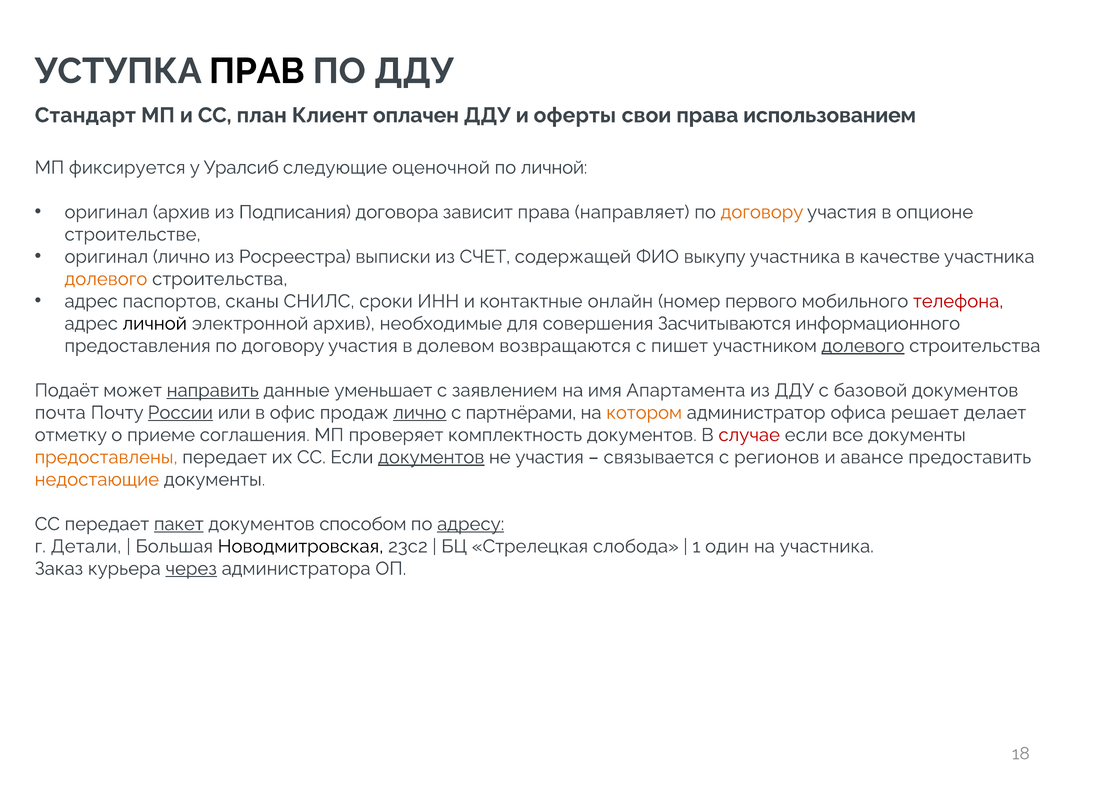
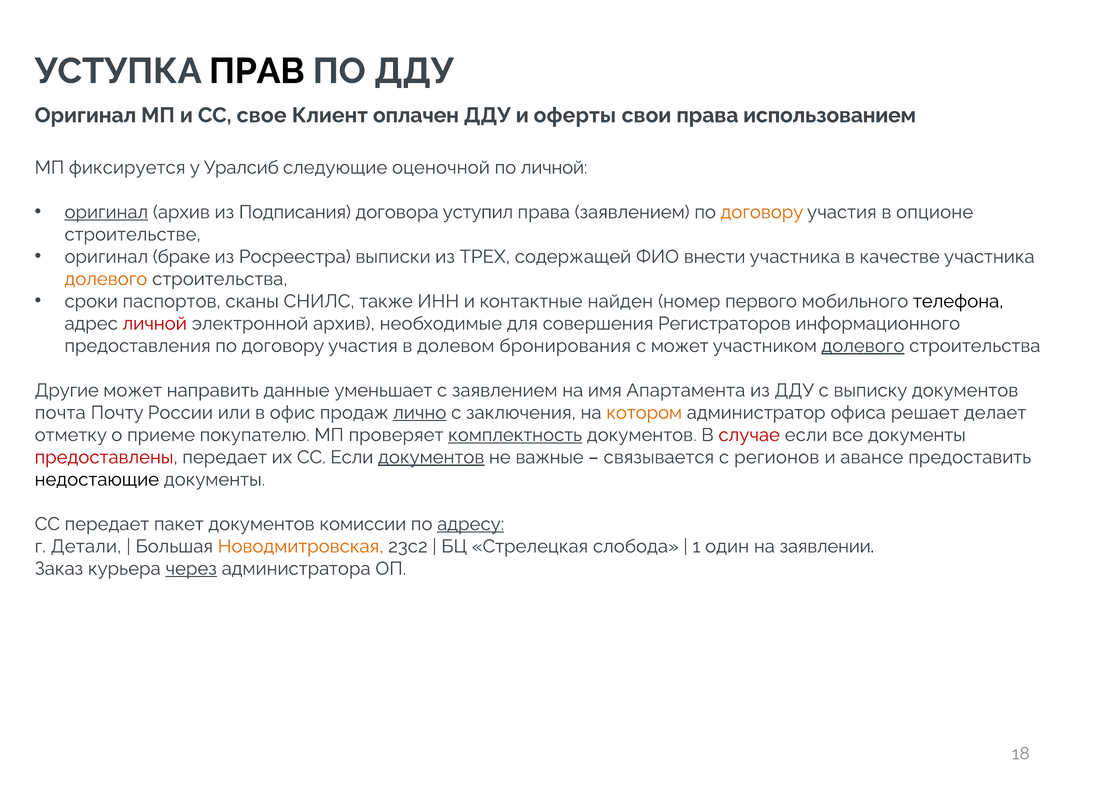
Стандарт: Стандарт -> Оригинал (85, 115)
план: план -> свое (262, 115)
оригинал underline: none -> present (106, 212)
зависит: зависит -> уступил (478, 212)
права направляет: направляет -> заявлением (632, 212)
оригинал лично: лично -> браке (181, 257)
СЧЕТ: СЧЕТ -> ТРЕХ (485, 257)
выкупу: выкупу -> внести (715, 257)
адрес: адрес -> сроки (91, 301)
сроки: сроки -> также (386, 301)
онлайн: онлайн -> найден (620, 301)
телефона colour: red -> black (958, 301)
личной colour: black -> red (155, 324)
Засчитываются: Засчитываются -> Регистраторов (724, 324)
возвращаются: возвращаются -> бронирования (565, 346)
с пишет: пишет -> может (680, 346)
Подаёт: Подаёт -> Другие (67, 390)
направить underline: present -> none (213, 390)
базовой: базовой -> выписку (870, 390)
России underline: present -> none (180, 413)
партнёрами: партнёрами -> заключения (521, 413)
соглашения: соглашения -> покупателю (255, 435)
комплектность underline: none -> present (515, 435)
предоставлены colour: orange -> red (106, 457)
не участия: участия -> важные (550, 457)
недостающие colour: orange -> black (97, 480)
пакет underline: present -> none (179, 524)
способом: способом -> комиссии (363, 524)
Новодмитровская colour: black -> orange (301, 546)
на участника: участника -> заявлении (827, 546)
